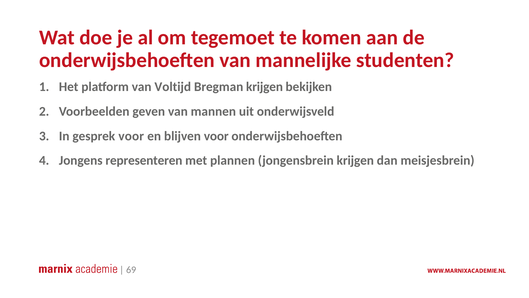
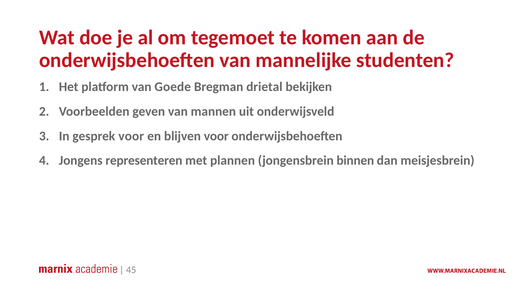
Voltijd: Voltijd -> Goede (173, 87)
Bregman krijgen: krijgen -> drietal (264, 87)
jongensbrein krijgen: krijgen -> binnen (355, 160)
69: 69 -> 45 (131, 270)
